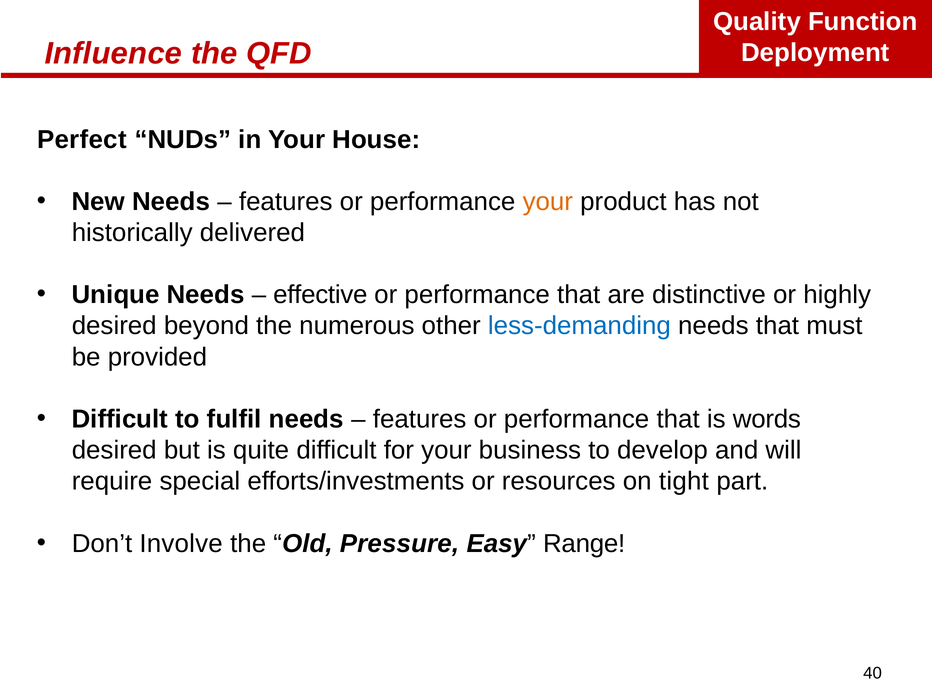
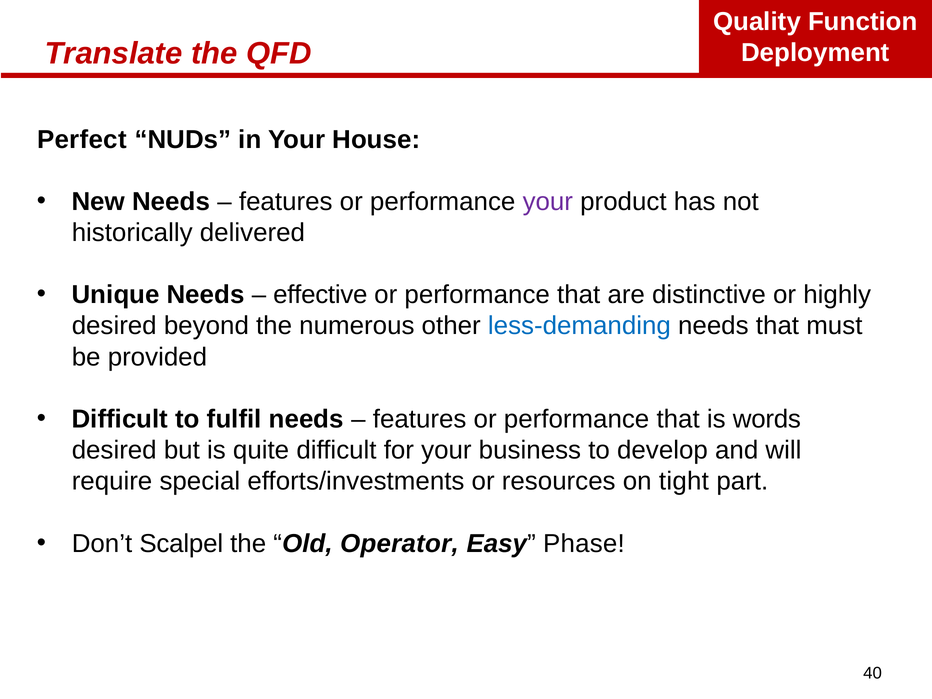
Influence: Influence -> Translate (114, 53)
your colour: orange -> purple (548, 202)
Involve: Involve -> Scalpel (181, 543)
Pressure: Pressure -> Operator (399, 543)
Range: Range -> Phase (584, 543)
